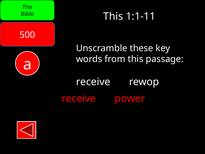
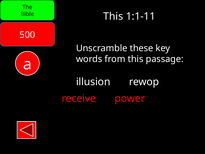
receive: receive -> illusion (93, 82)
